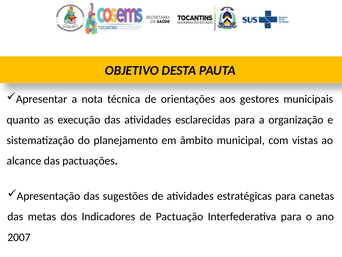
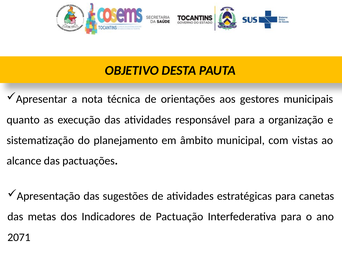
esclarecidas: esclarecidas -> responsável (203, 120)
2007: 2007 -> 2071 (19, 237)
